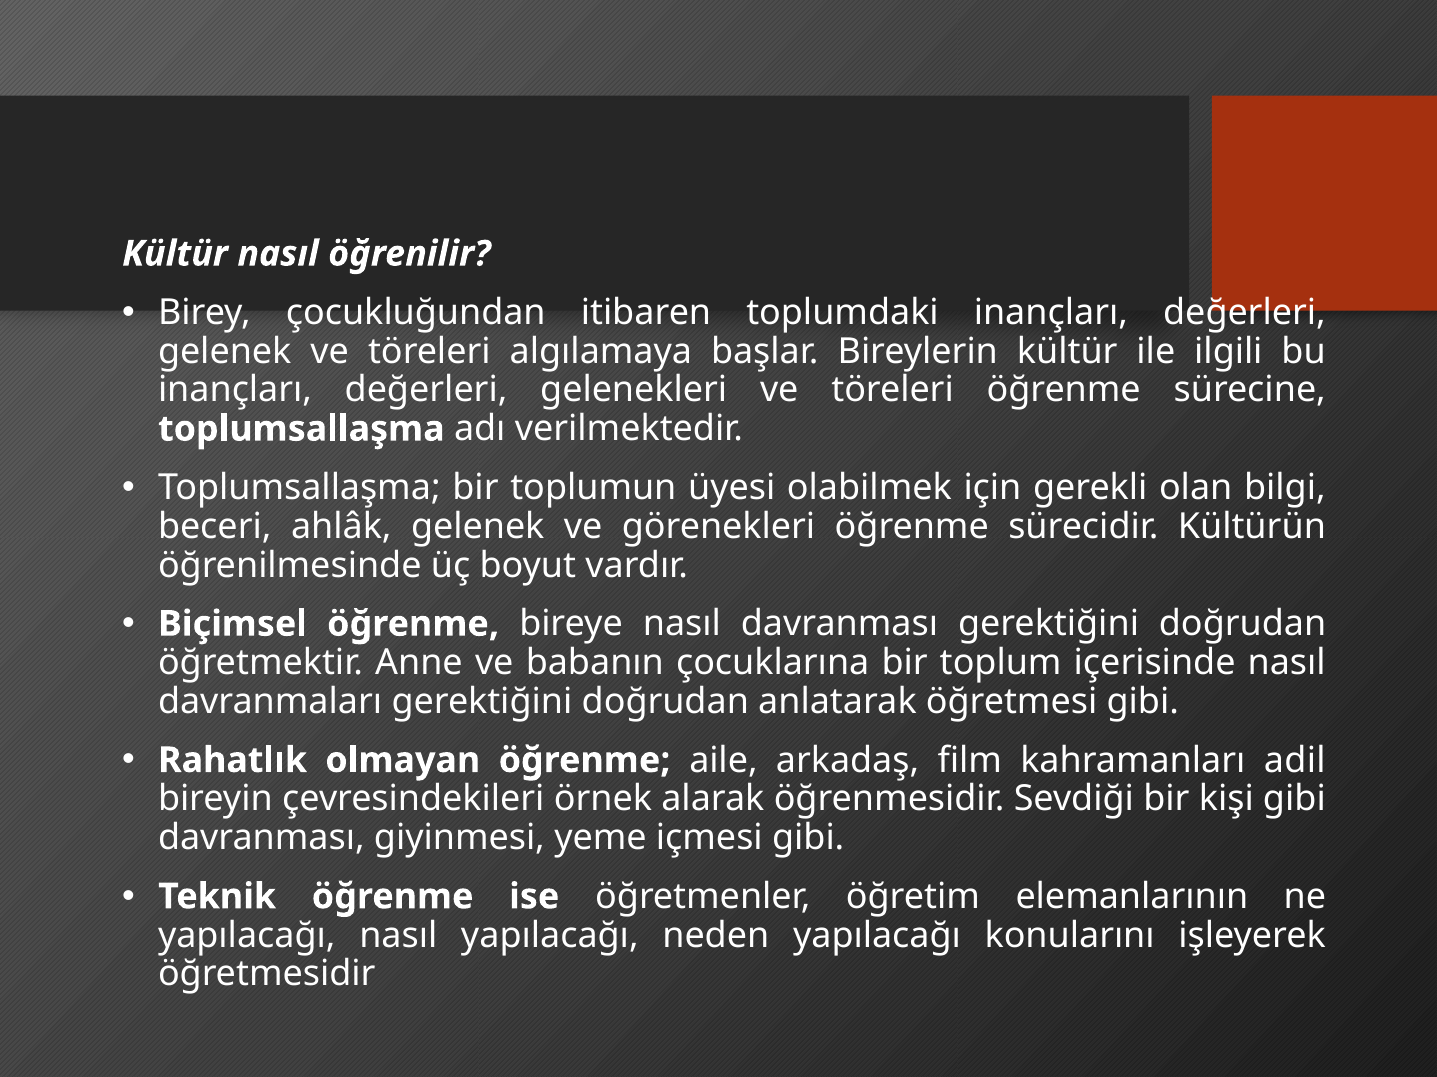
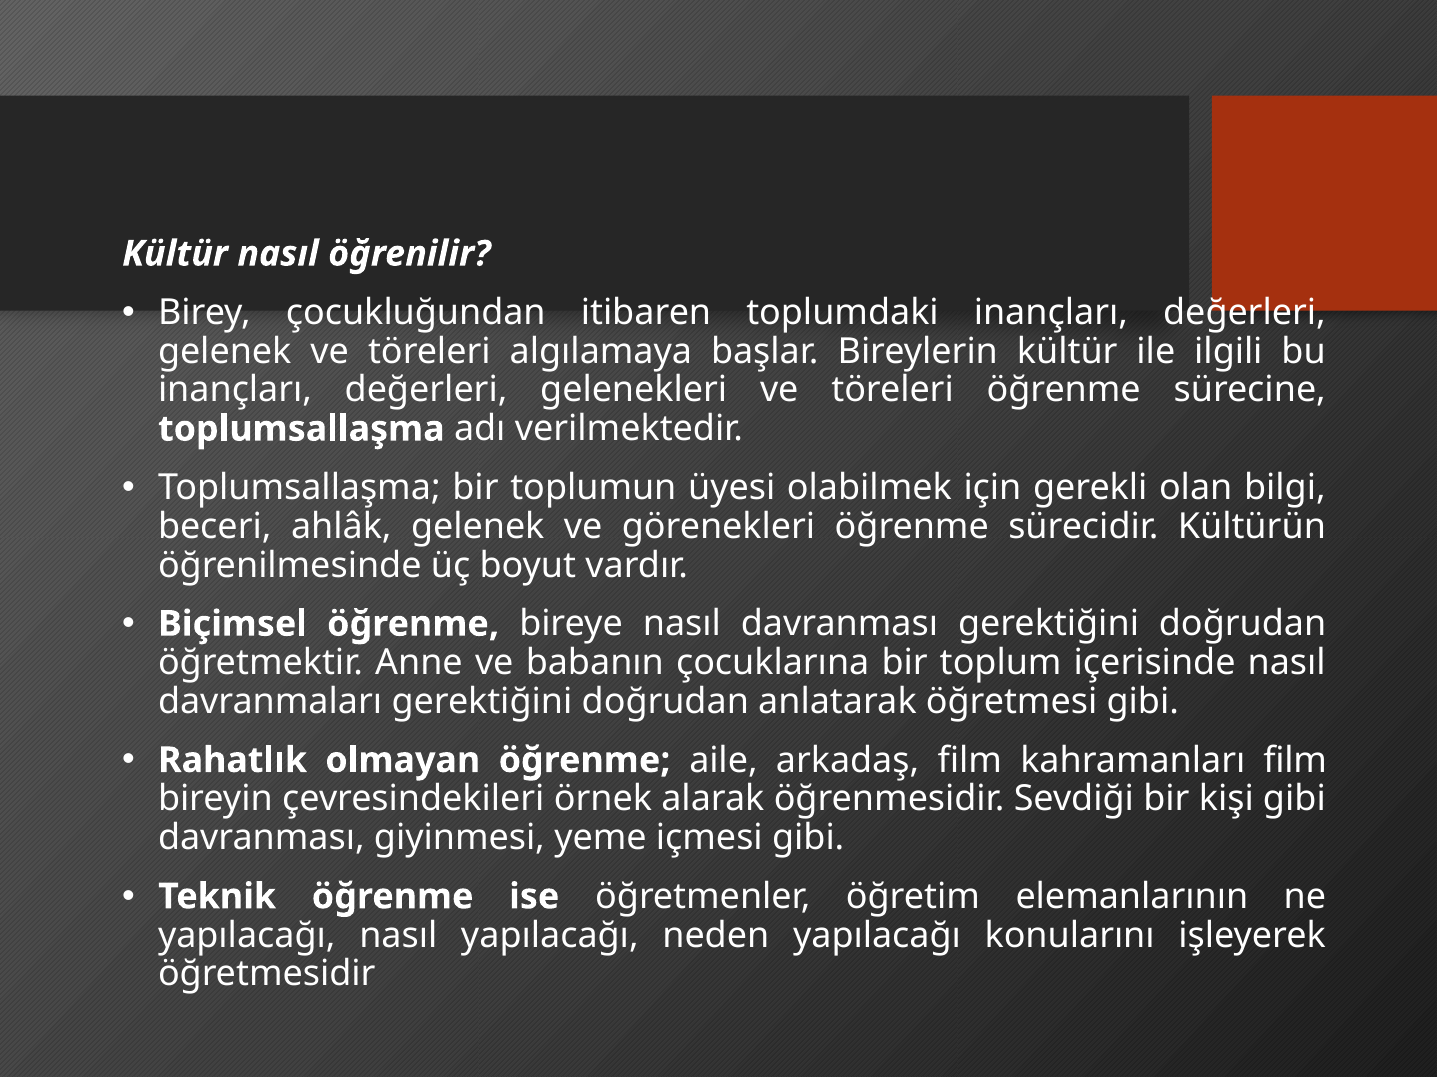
kahramanları adil: adil -> film (1295, 761)
